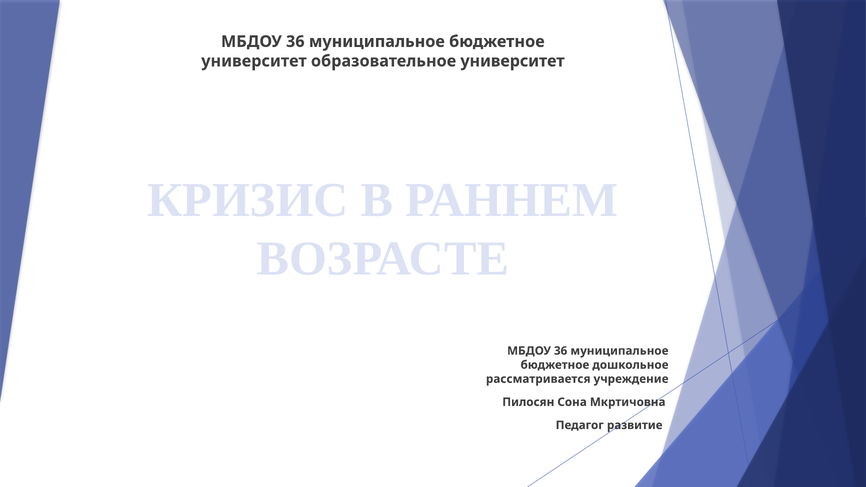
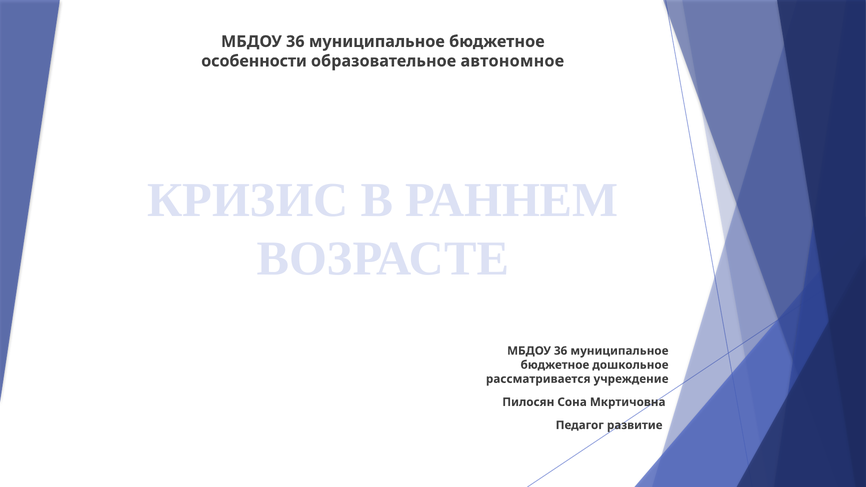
университет: университет -> особенности (254, 61)
образовательное университет: университет -> автономное (512, 61)
